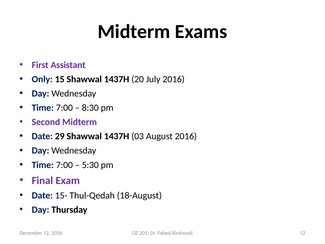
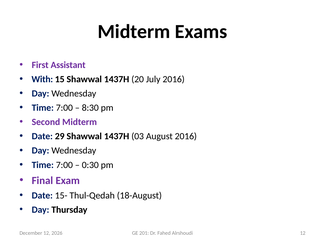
Only: Only -> With (42, 79)
5:30: 5:30 -> 0:30 (90, 165)
